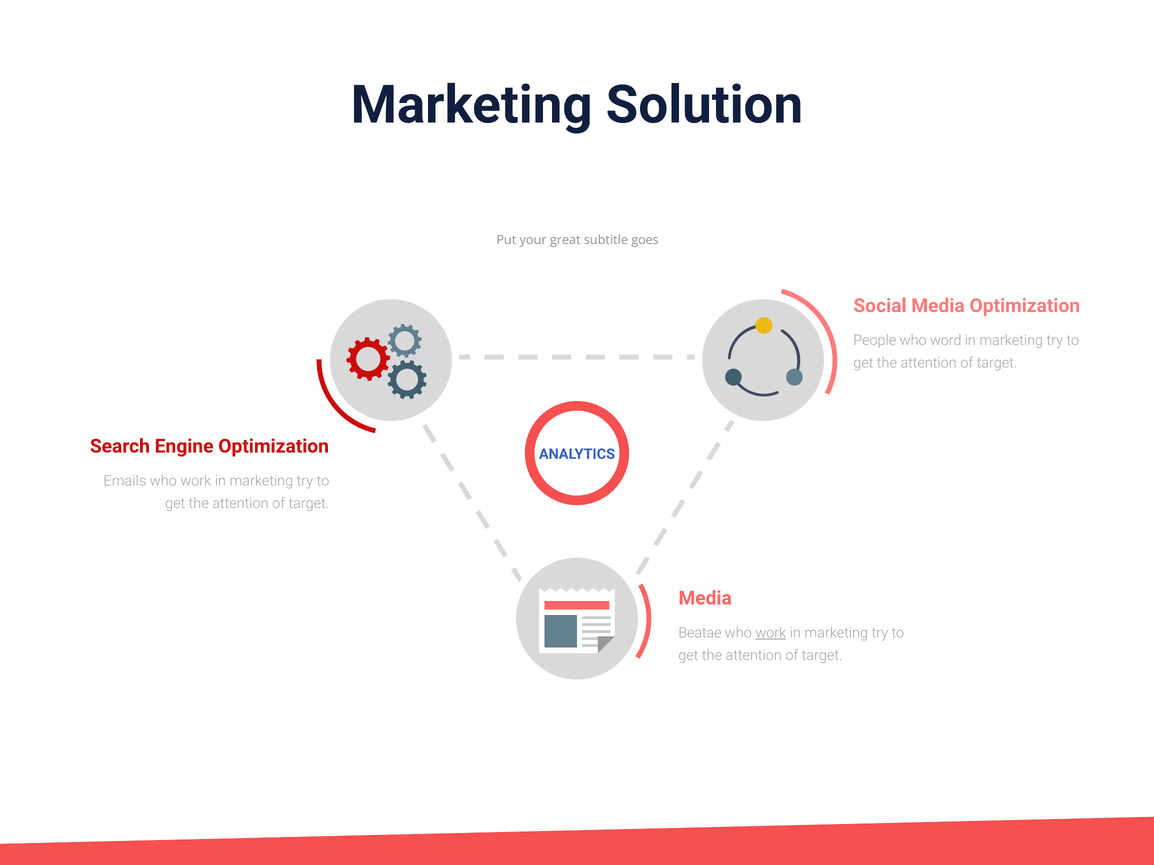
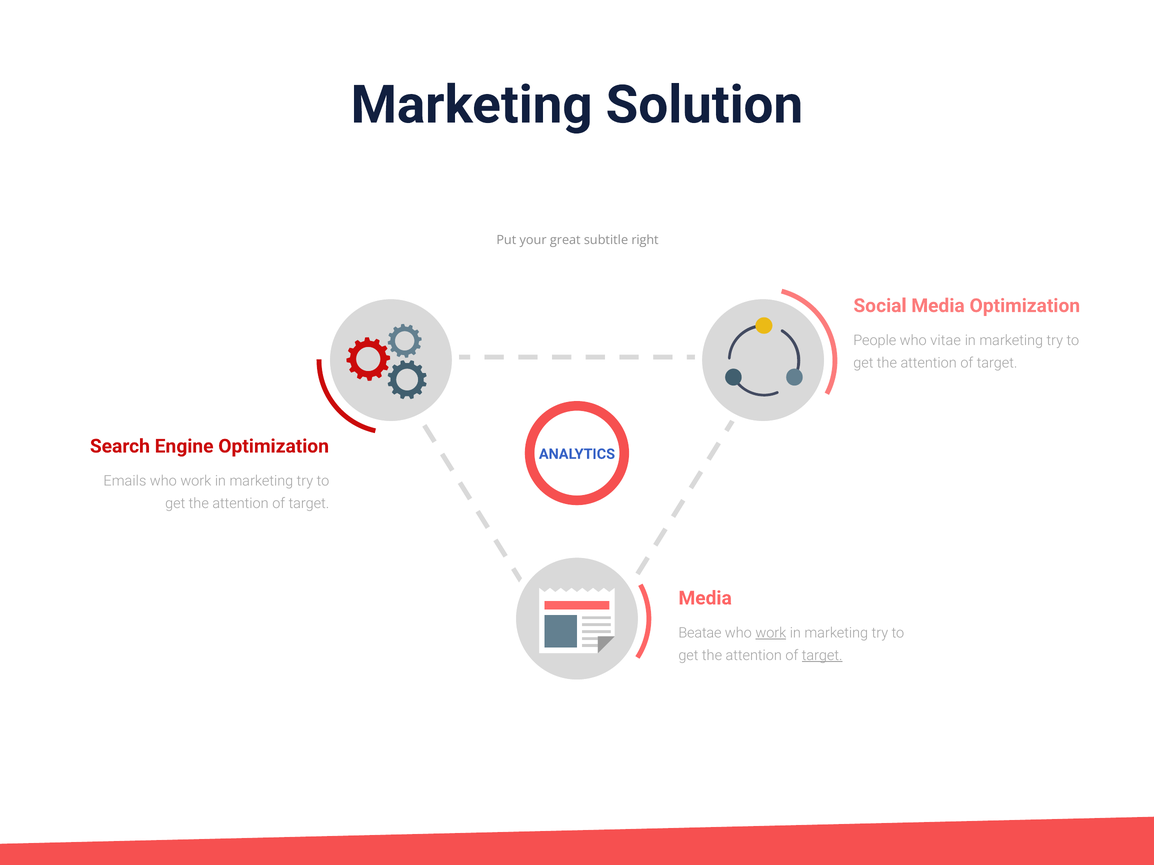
goes: goes -> right (645, 240)
word: word -> vitae (946, 341)
target underline: none -> present (822, 656)
